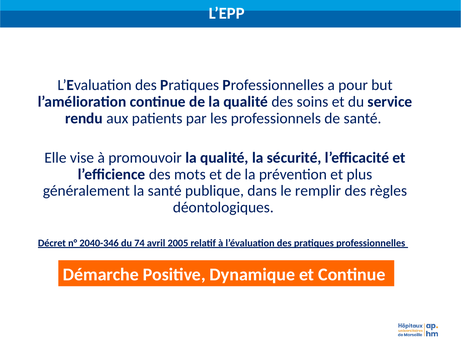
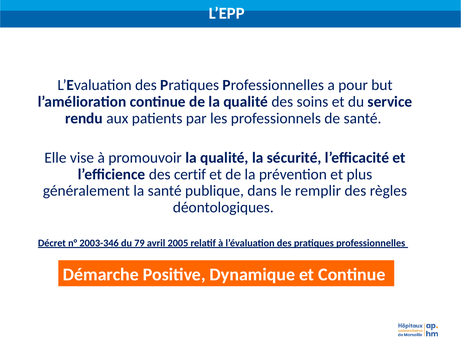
mots: mots -> certif (190, 174)
2040-346: 2040-346 -> 2003-346 (99, 243)
74: 74 -> 79 (139, 243)
